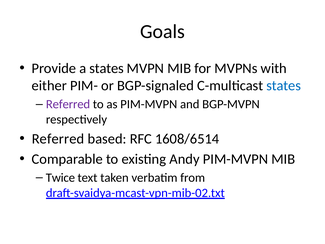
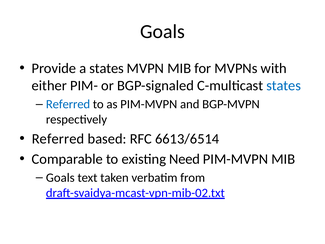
Referred colour: purple -> blue (68, 104)
1608/6514: 1608/6514 -> 6613/6514 (187, 139)
Andy: Andy -> Need (185, 159)
Twice: Twice -> Goals (60, 178)
